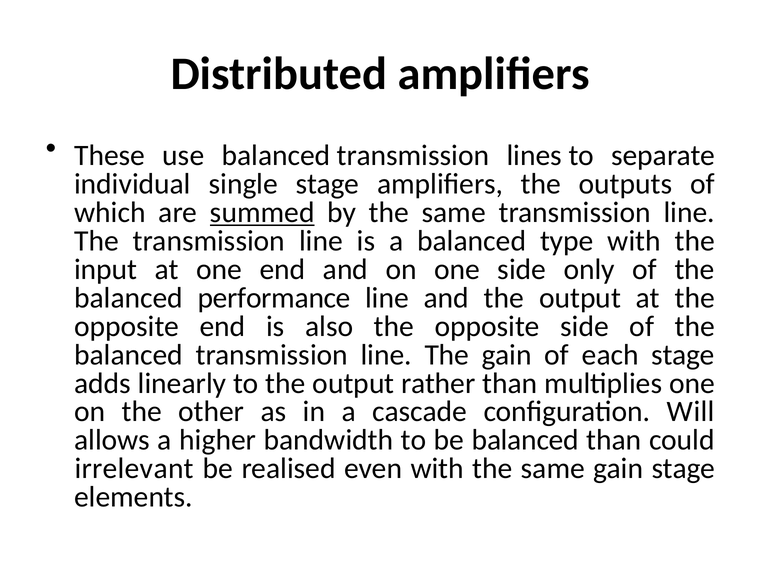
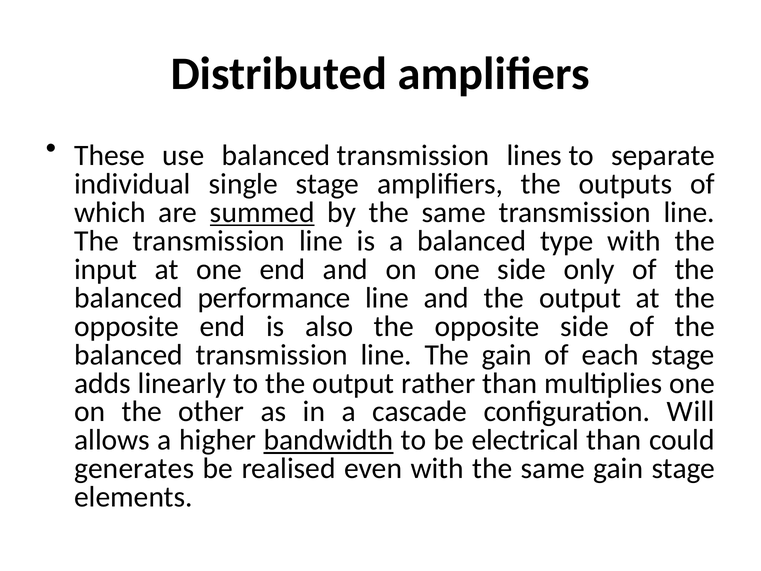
bandwidth underline: none -> present (329, 440)
be balanced: balanced -> electrical (525, 440)
irrelevant: irrelevant -> generates (134, 468)
